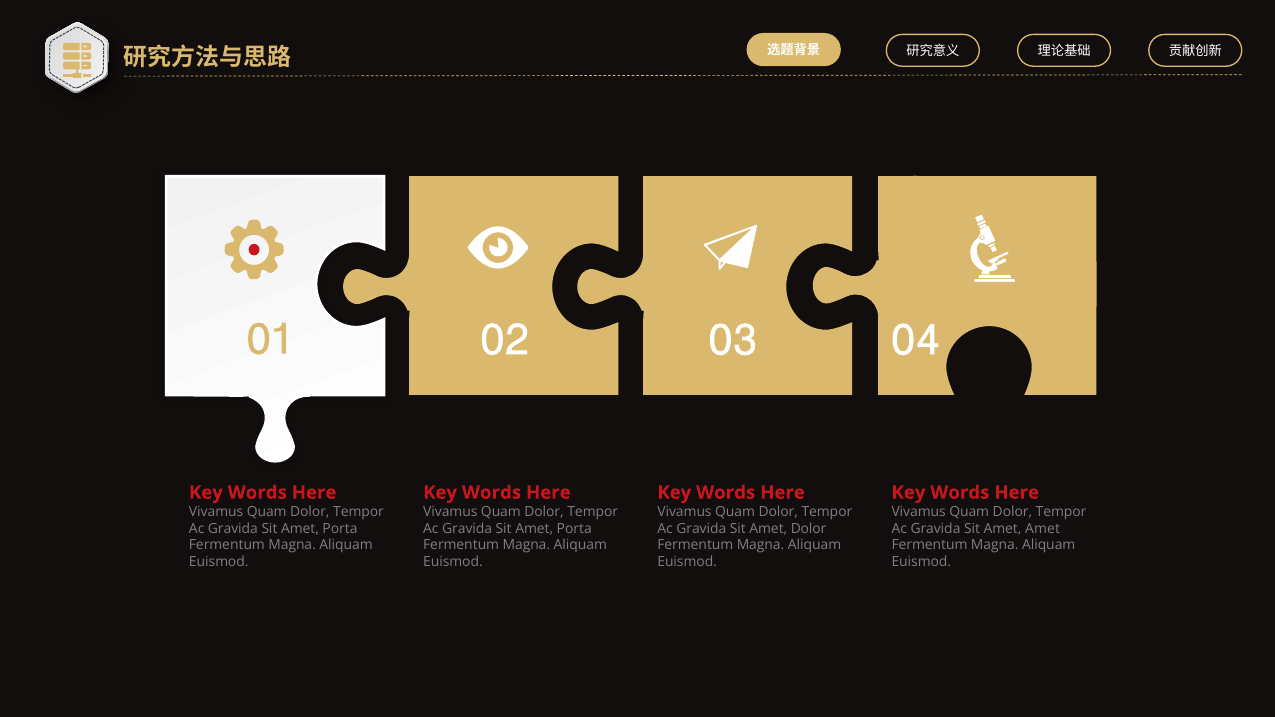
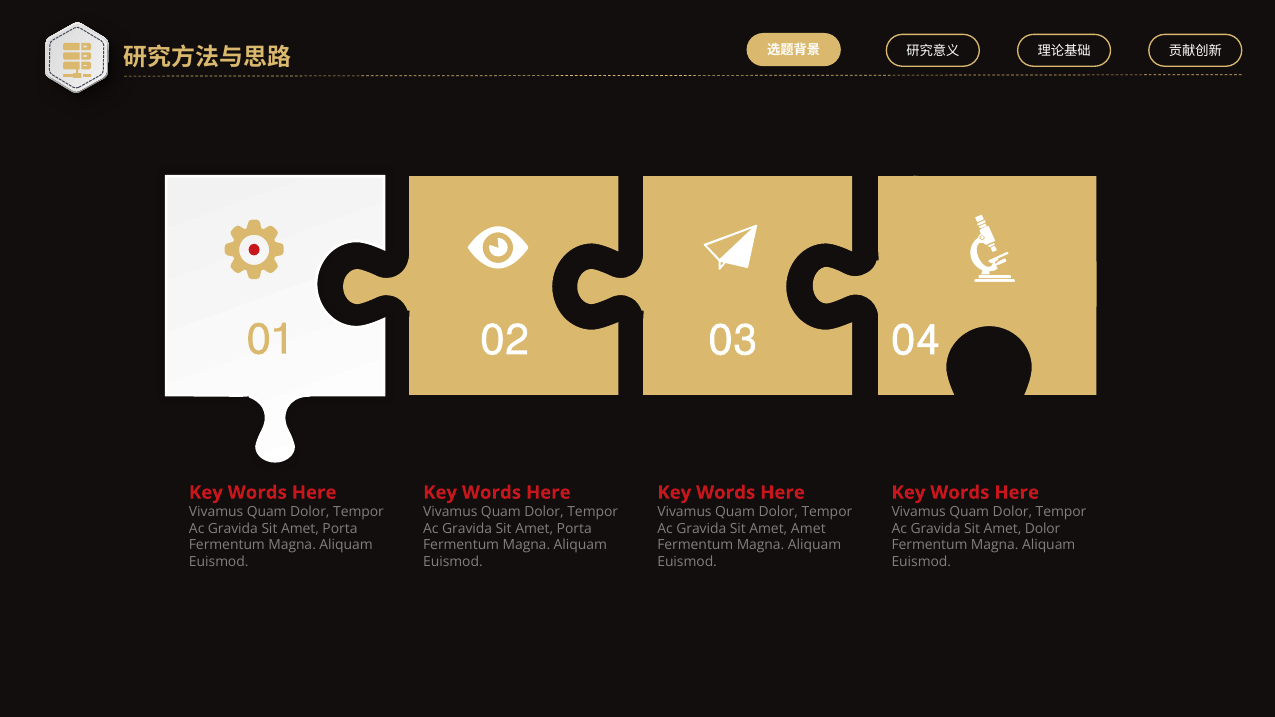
Amet Dolor: Dolor -> Amet (808, 529)
Amet Amet: Amet -> Dolor (1043, 529)
